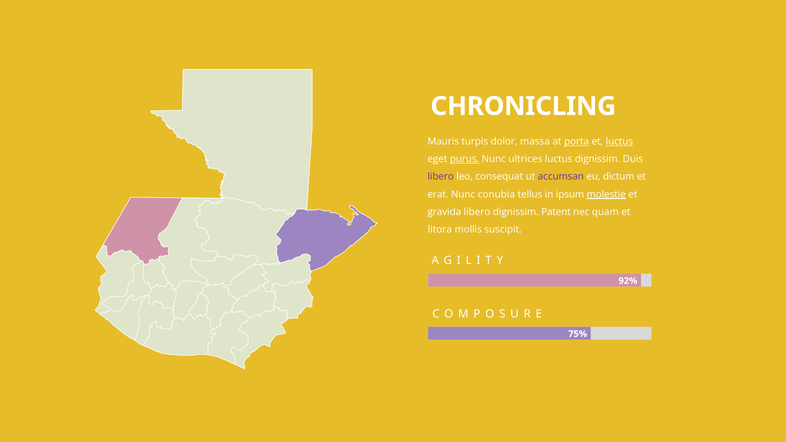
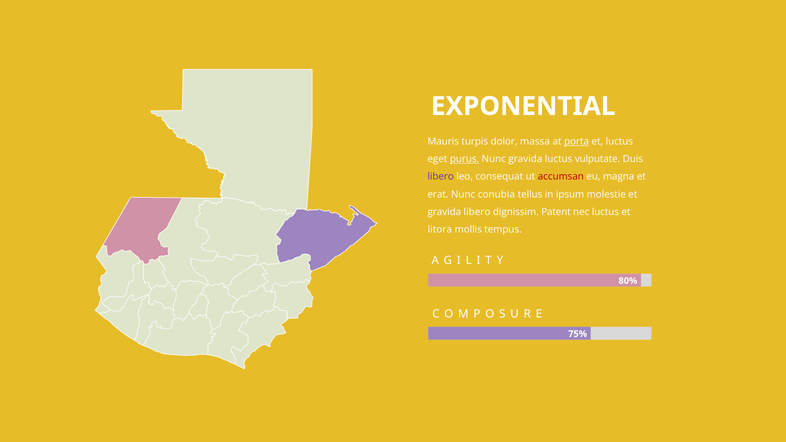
CHRONICLING: CHRONICLING -> EXPONENTIAL (523, 106)
luctus underline: present -> none (619, 141)
Nunc ultrices: ultrices -> gravida (525, 159)
luctus dignissim: dignissim -> vulputate (598, 159)
accumsan colour: purple -> red (561, 177)
dictum: dictum -> magna (619, 177)
molestie underline: present -> none (606, 194)
nec quam: quam -> luctus (605, 212)
suscipit: suscipit -> tempus (503, 230)
92%: 92% -> 80% (628, 281)
